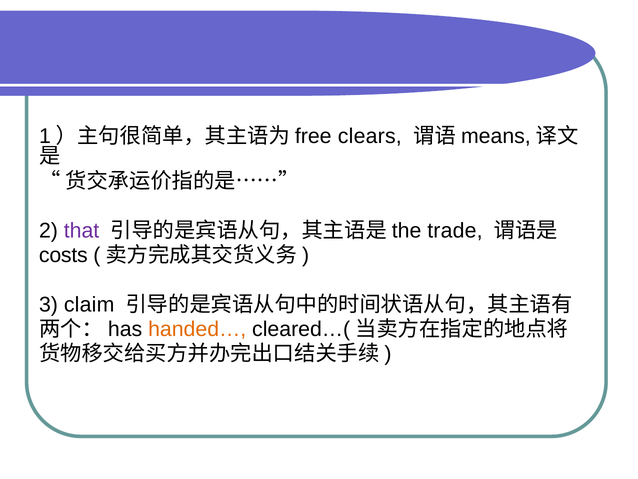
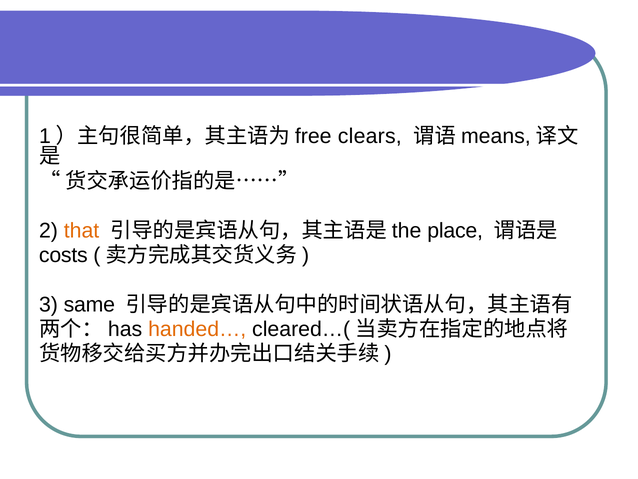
that colour: purple -> orange (82, 230)
trade: trade -> place (455, 230)
claim: claim -> same (89, 304)
